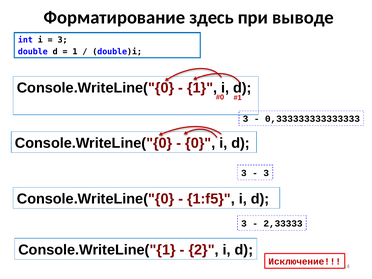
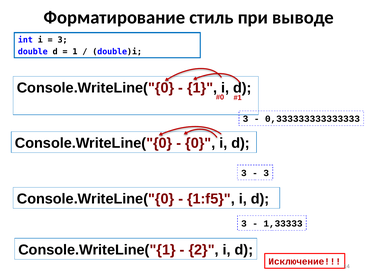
здесь: здесь -> стиль (211, 17)
2,33333: 2,33333 -> 1,33333 (283, 224)
